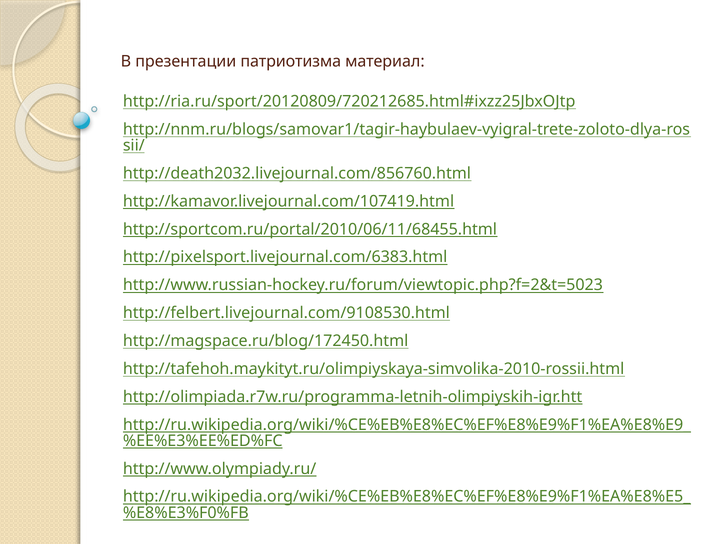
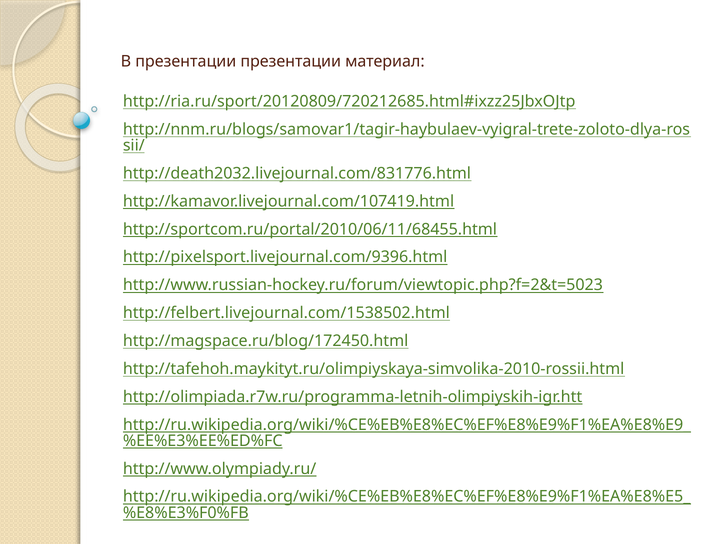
презентации патриотизма: патриотизма -> презентации (291, 62)
http://death2032.livejournal.com/856760.html: http://death2032.livejournal.com/856760.html -> http://death2032.livejournal.com/831776.html (297, 173)
http://pixelsport.livejournal.com/6383.html: http://pixelsport.livejournal.com/6383.html -> http://pixelsport.livejournal.com/9396.html (285, 257)
http://felbert.livejournal.com/9108530.html: http://felbert.livejournal.com/9108530.html -> http://felbert.livejournal.com/1538502.html (286, 313)
